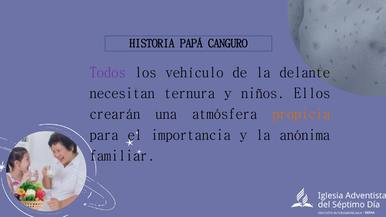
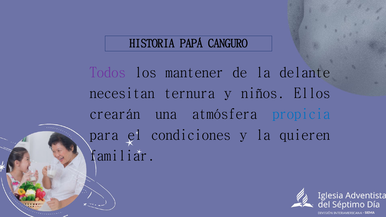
vehículo: vehículo -> mantener (195, 73)
propicia colour: orange -> blue (301, 114)
importancia: importancia -> condiciones (191, 135)
anónima: anónima -> quieren (305, 135)
